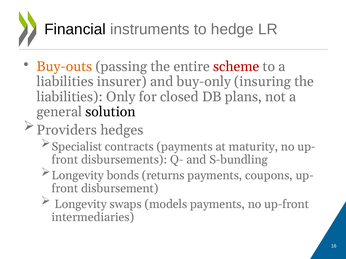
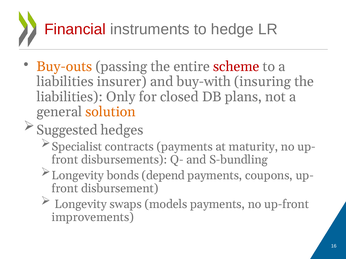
Financial colour: black -> red (75, 29)
buy-only: buy-only -> buy-with (204, 82)
solution colour: black -> orange (111, 112)
Providers: Providers -> Suggested (67, 130)
returns: returns -> depend (163, 176)
intermediaries: intermediaries -> improvements (93, 218)
